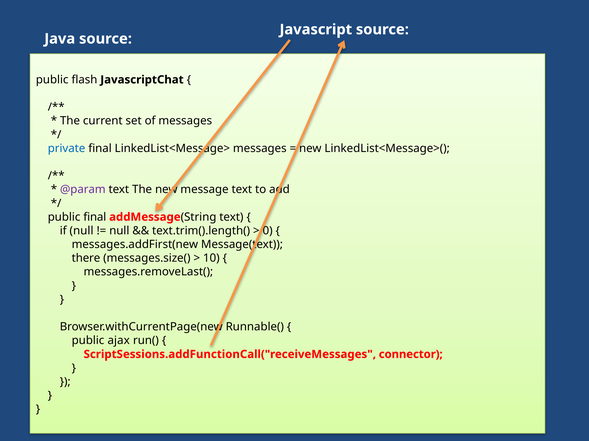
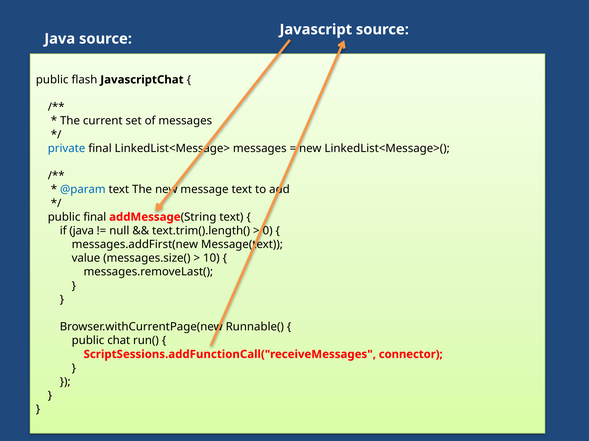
@param colour: purple -> blue (83, 190)
if null: null -> java (82, 231)
there: there -> value (86, 259)
ajax: ajax -> chat (119, 341)
